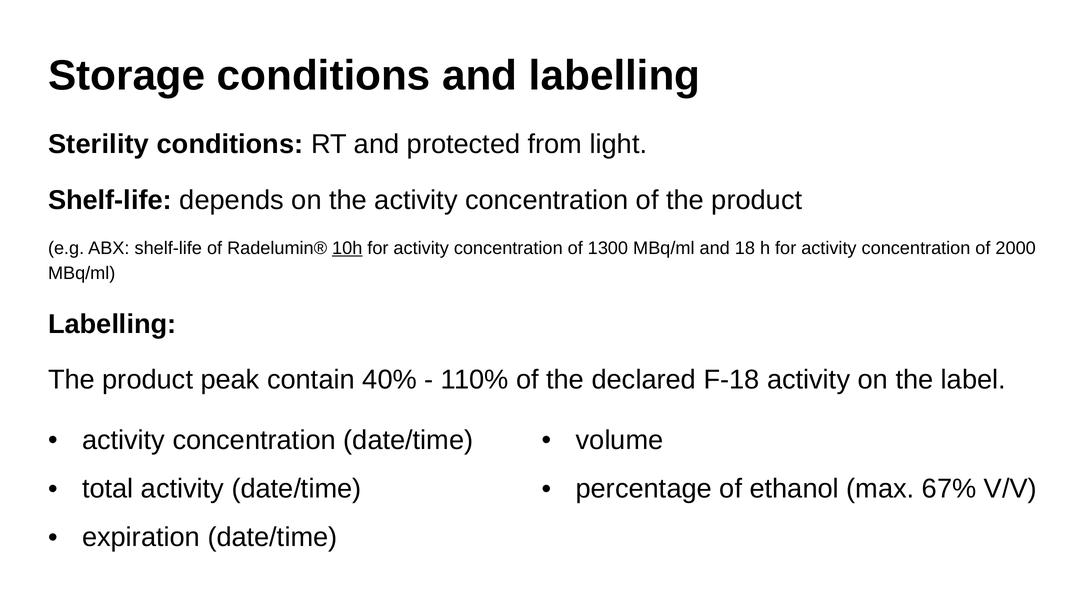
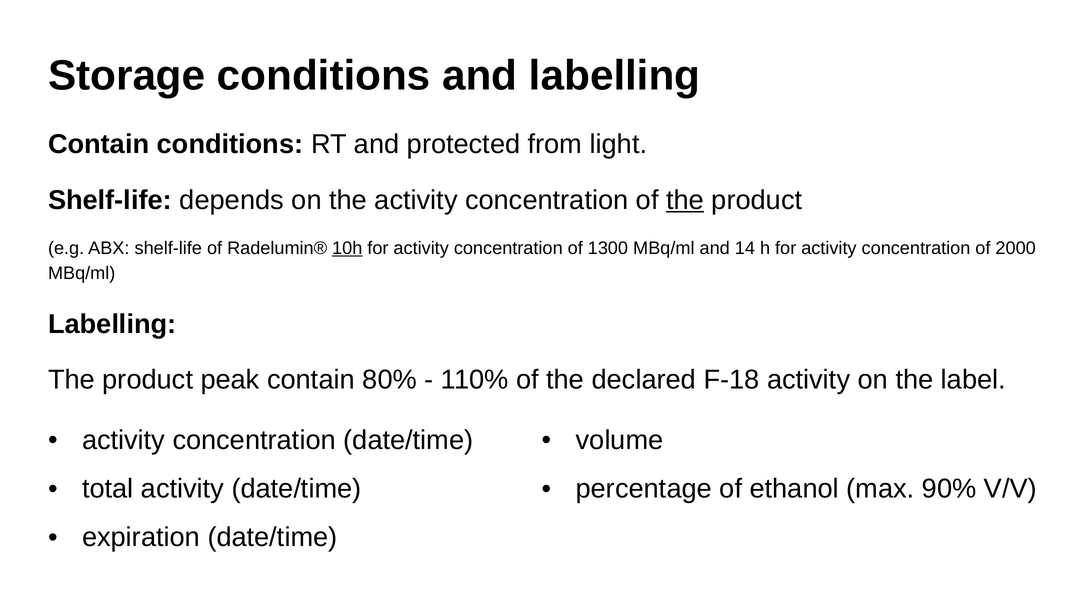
Sterility: Sterility -> Contain (99, 144)
the underline: none -> present (685, 200)
18: 18 -> 14 (745, 248)
40%: 40% -> 80% (390, 380)
67%: 67% -> 90% (949, 488)
